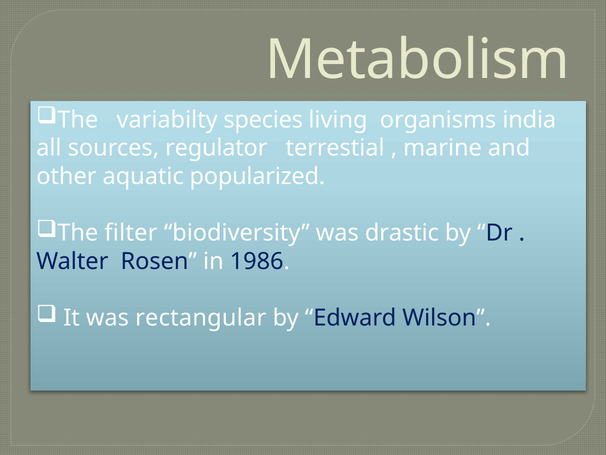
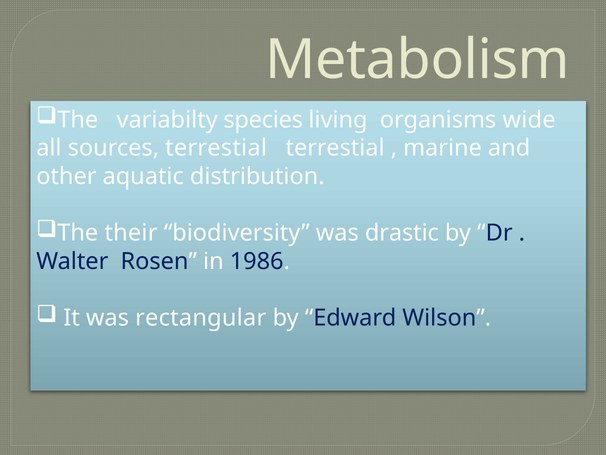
india: india -> wide (529, 120)
sources regulator: regulator -> terrestial (216, 148)
popularized: popularized -> distribution (257, 176)
filter: filter -> their (131, 233)
